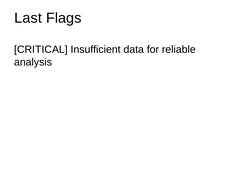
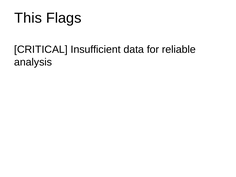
Last: Last -> This (28, 18)
